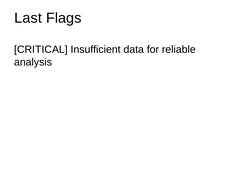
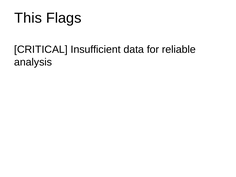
Last: Last -> This (28, 18)
